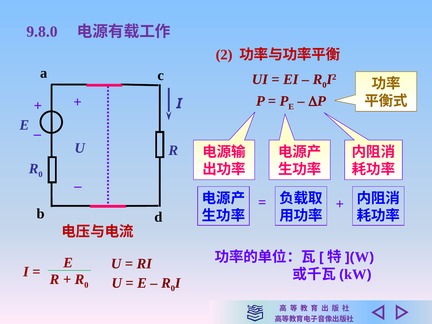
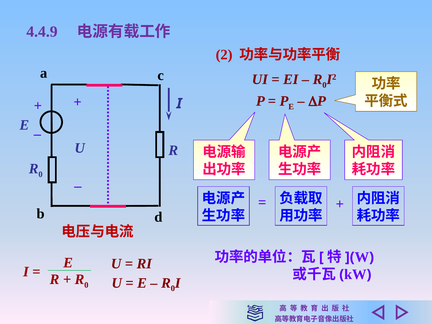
9.8.0: 9.8.0 -> 4.4.9 (42, 32)
